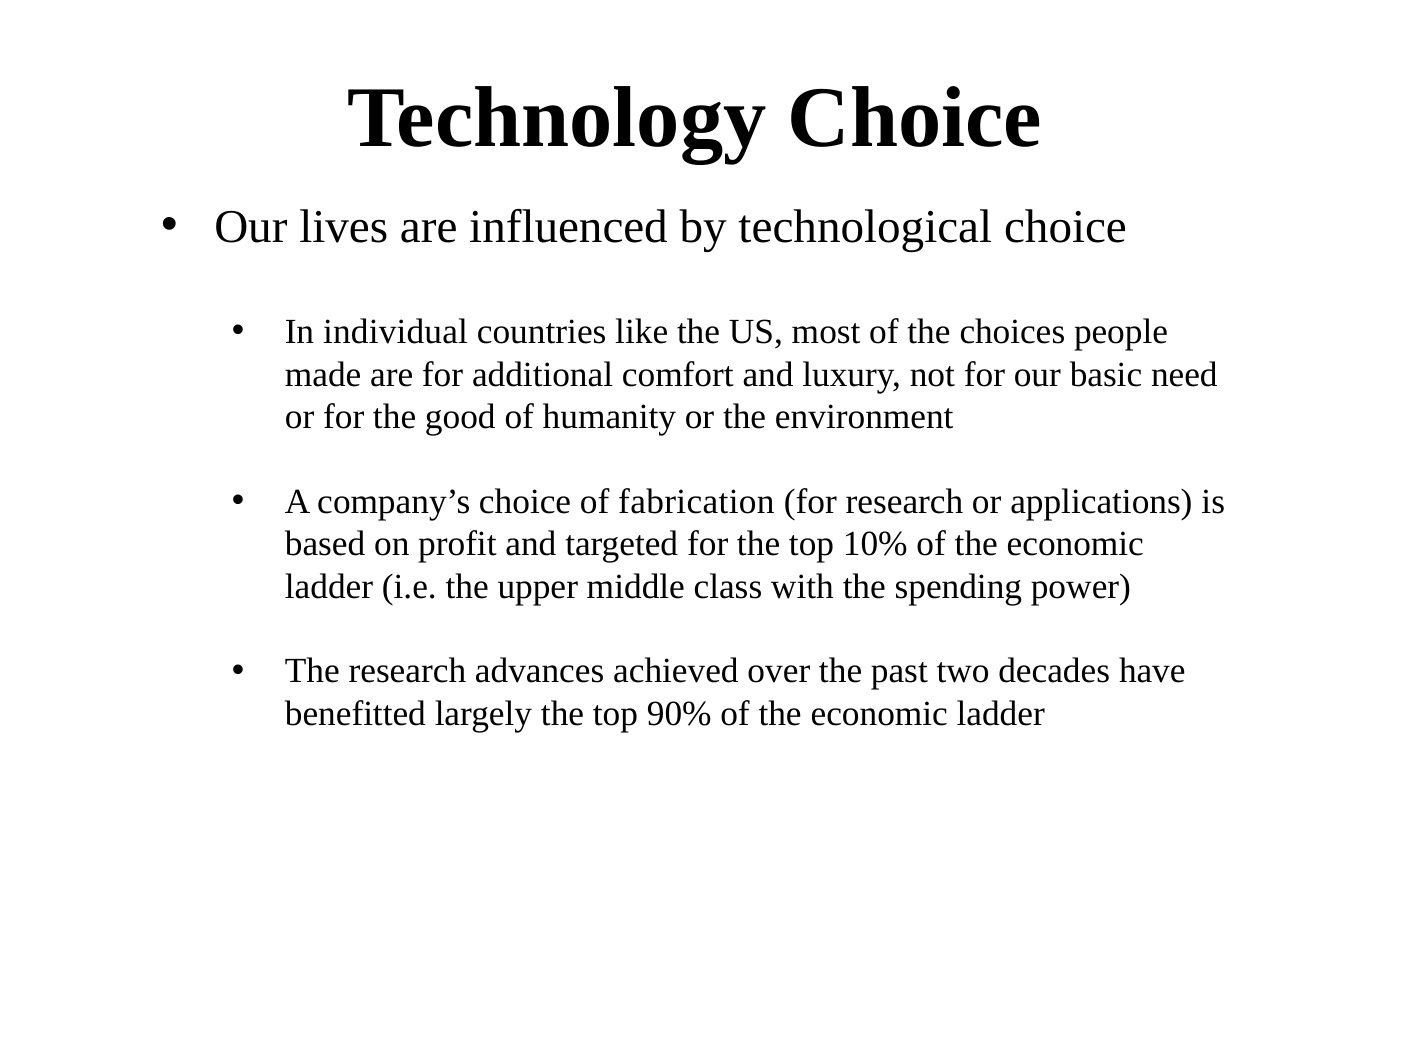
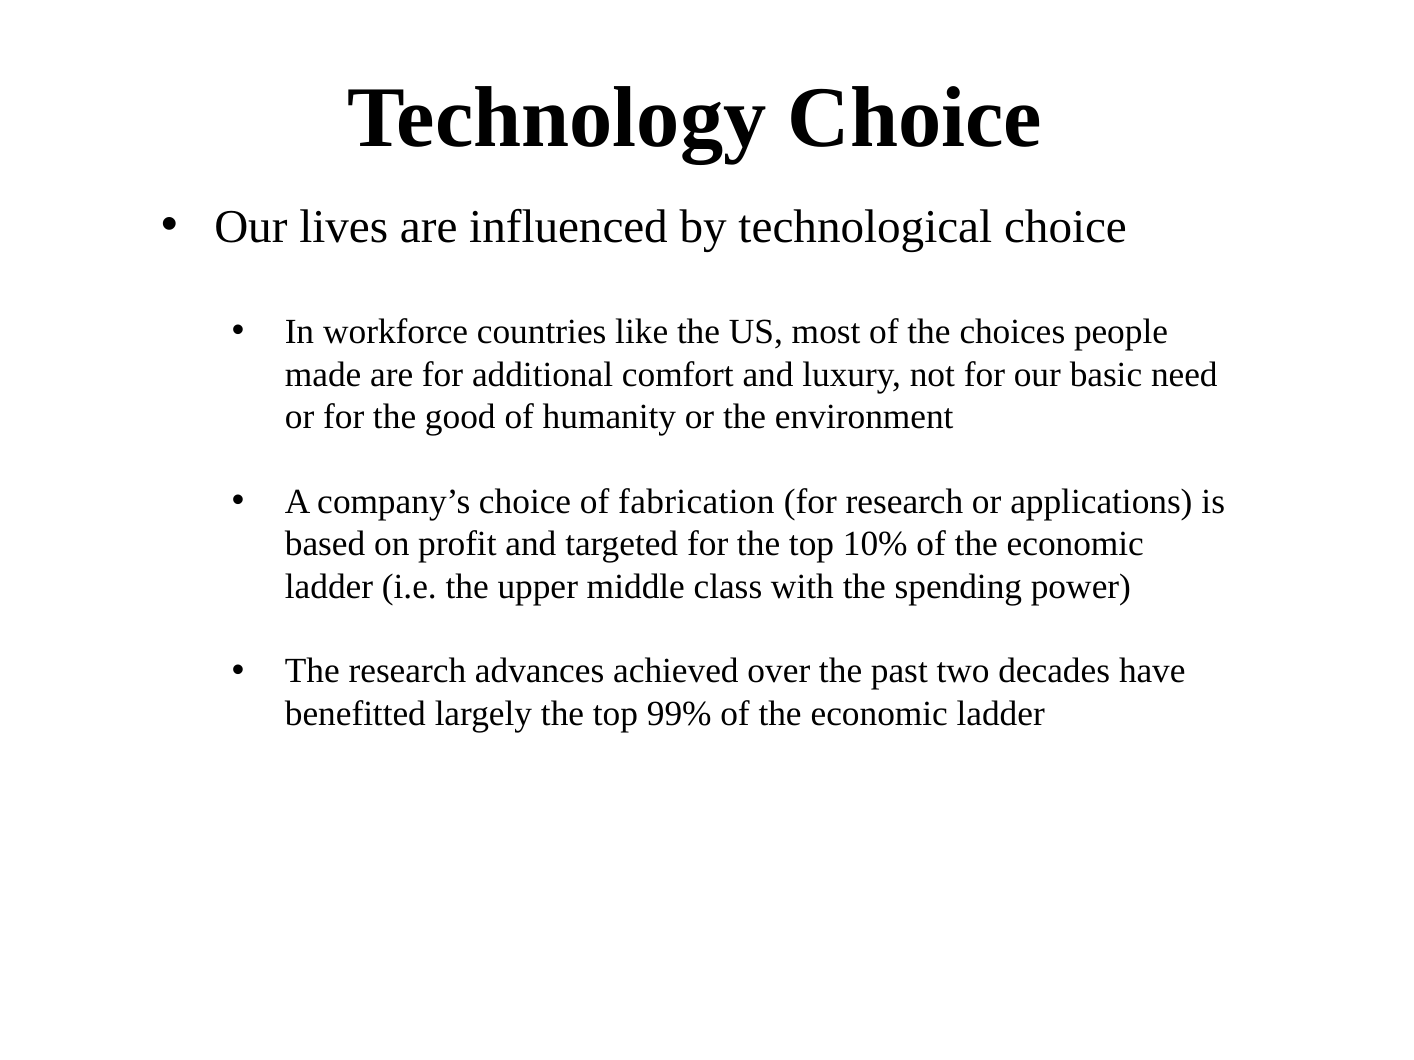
individual: individual -> workforce (396, 332)
90%: 90% -> 99% (679, 714)
